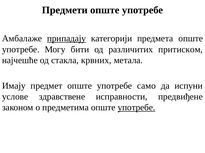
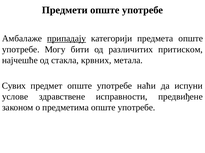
Имају: Имају -> Сувих (14, 86)
само: само -> наћи (146, 86)
употребе underline: present -> none (136, 108)
